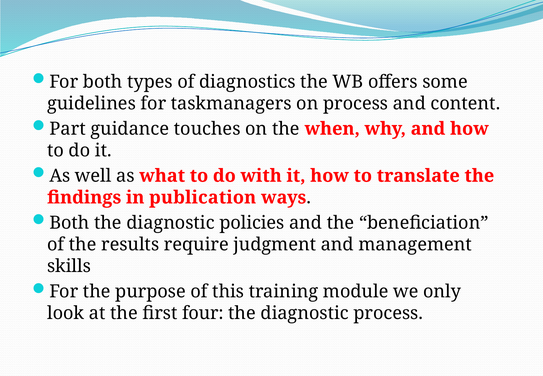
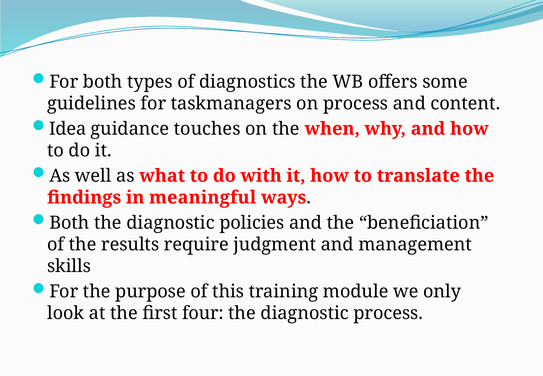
Part: Part -> Idea (68, 129)
publication: publication -> meaningful (203, 197)
